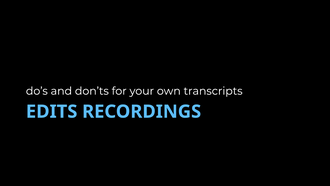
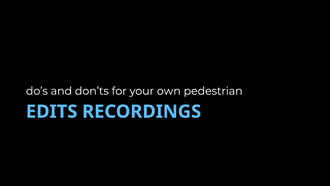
transcripts: transcripts -> pedestrian (213, 91)
